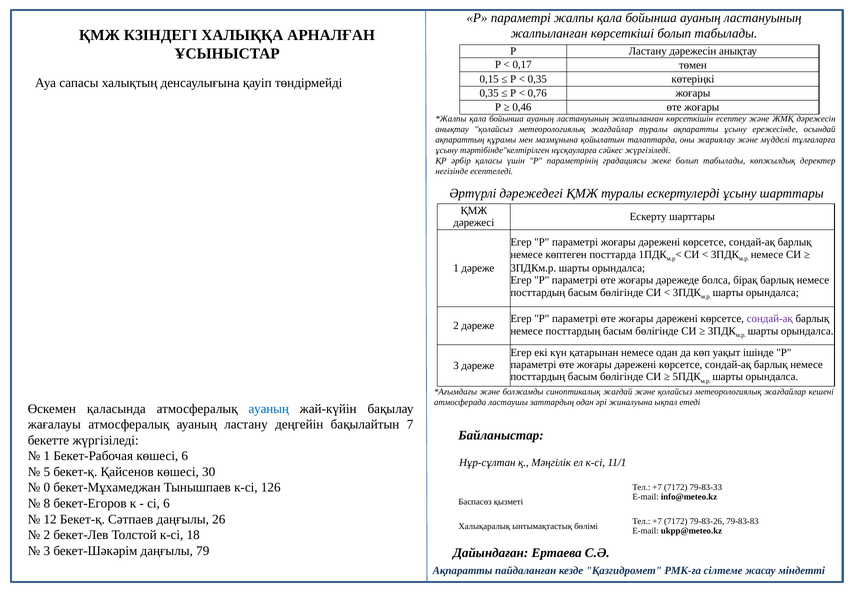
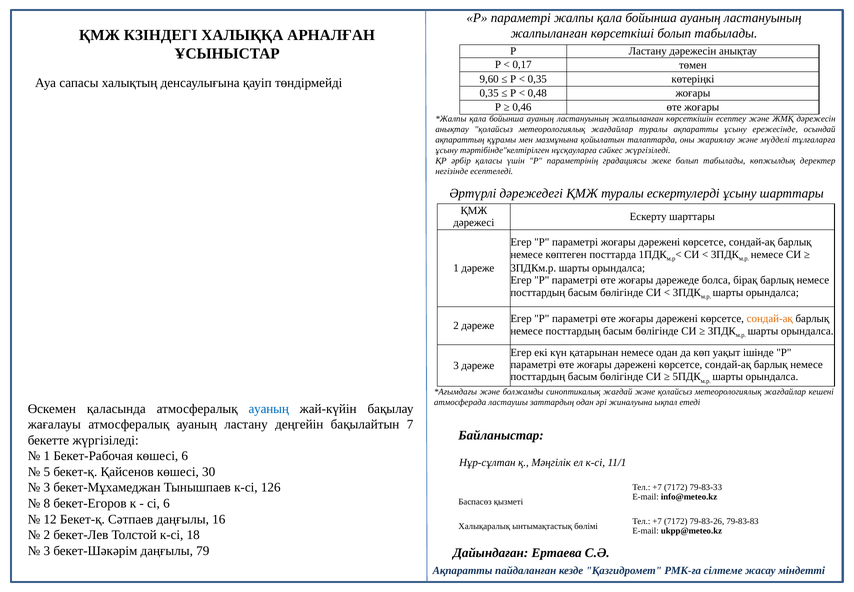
0,15: 0,15 -> 9,60 (489, 79)
0,76: 0,76 -> 0,48 (537, 93)
сондай-ақ colour: purple -> orange (770, 318)
0: 0 -> 3 (47, 487)
26: 26 -> 16 (219, 518)
